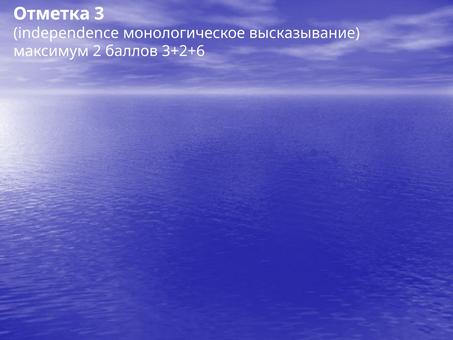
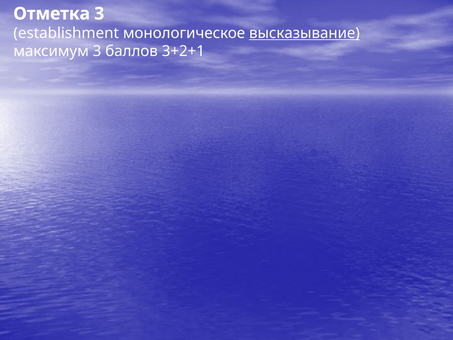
independence: independence -> establishment (66, 33)
высказывание underline: none -> present (304, 33)
максимум 2: 2 -> 3 (97, 51)
3+2+6: 3+2+6 -> 3+2+1 (183, 51)
